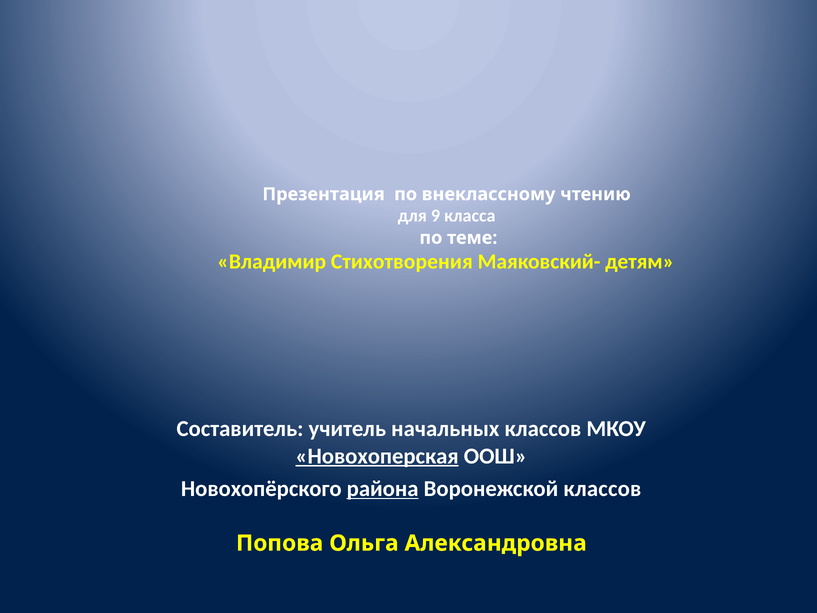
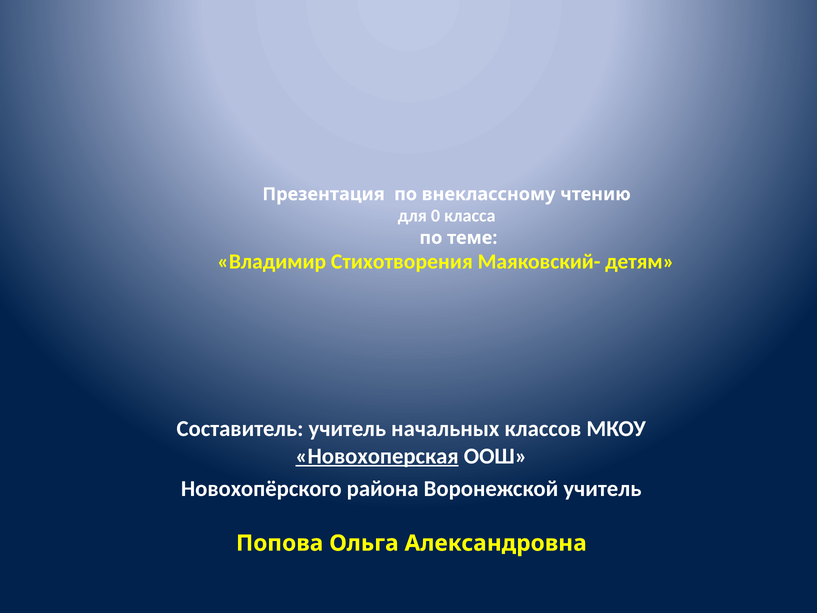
9: 9 -> 0 (436, 216)
района underline: present -> none (383, 489)
Воронежской классов: классов -> учитель (602, 489)
